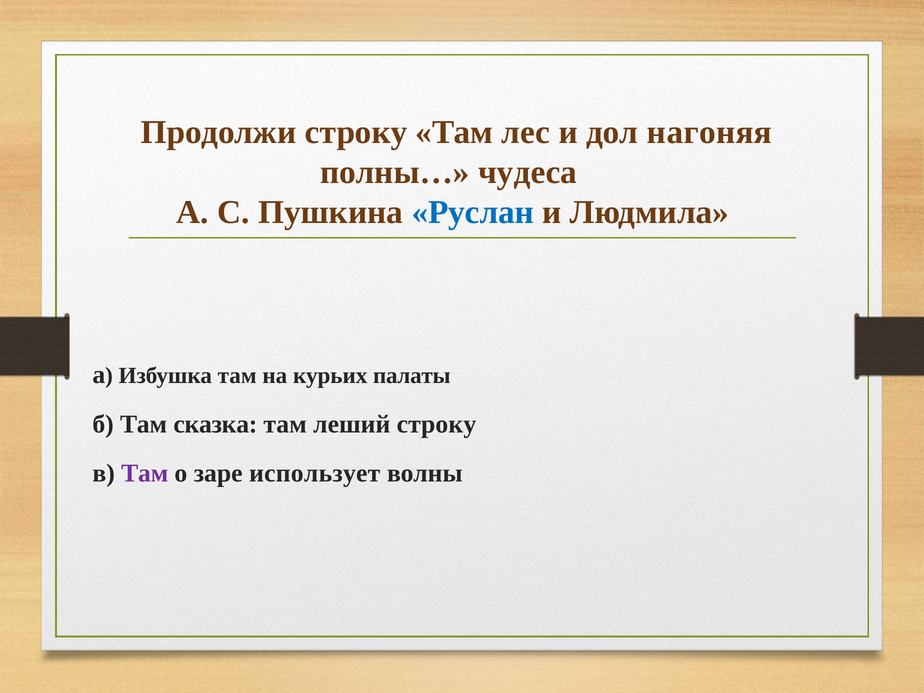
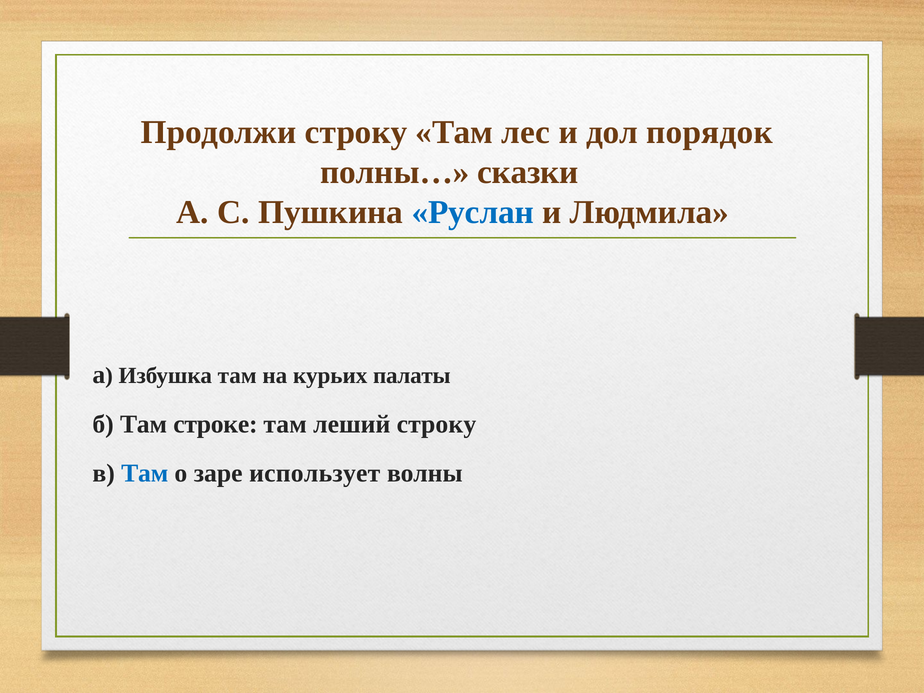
нагоняя: нагоняя -> порядок (710, 132)
чудеса: чудеса -> сказки (528, 172)
сказка: сказка -> строке (215, 424)
Там colour: purple -> blue (145, 473)
